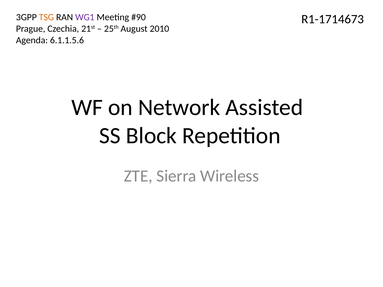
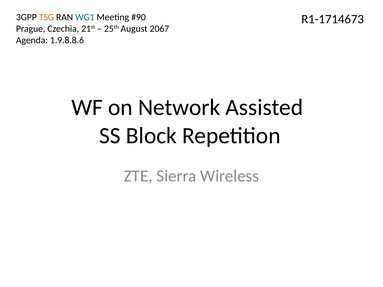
WG1 colour: purple -> blue (85, 17)
2010: 2010 -> 2067 (159, 29)
6.1.1.5.6: 6.1.1.5.6 -> 1.9.8.8.6 (67, 40)
